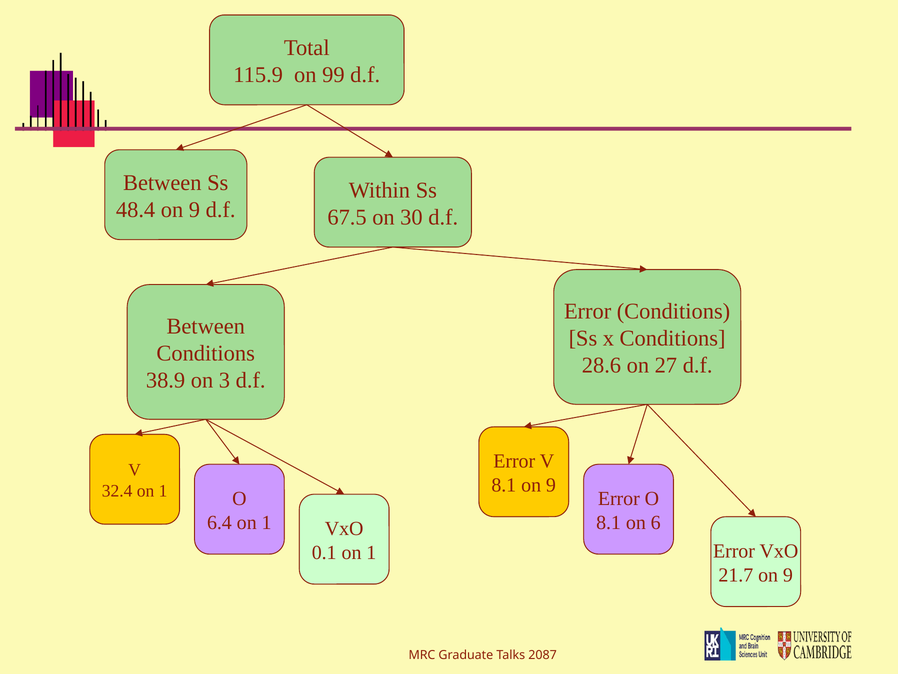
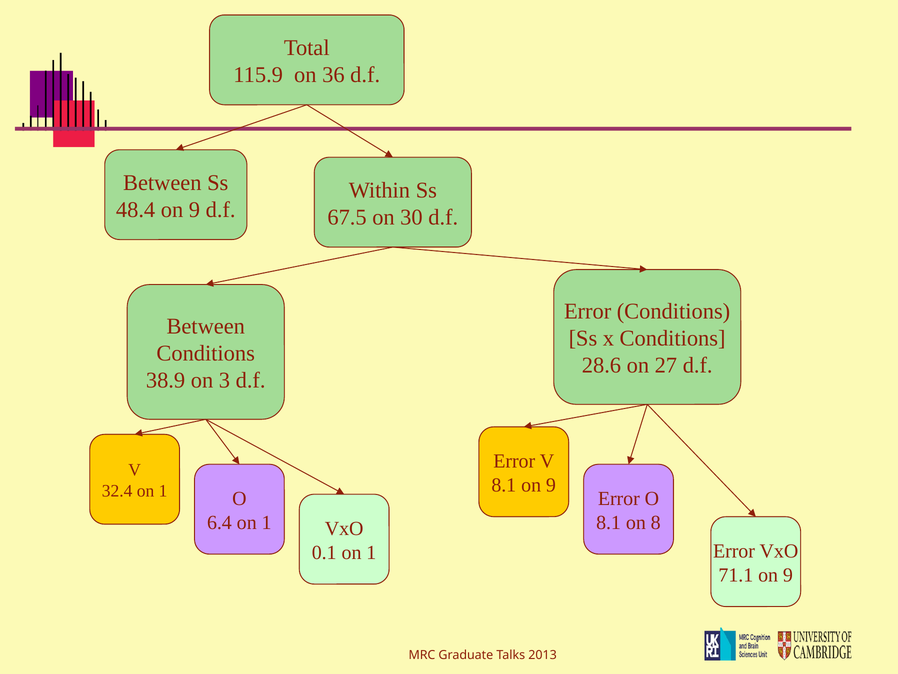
99: 99 -> 36 (333, 75)
6: 6 -> 8 (656, 522)
21.7: 21.7 -> 71.1 (736, 575)
2087: 2087 -> 2013 (543, 655)
